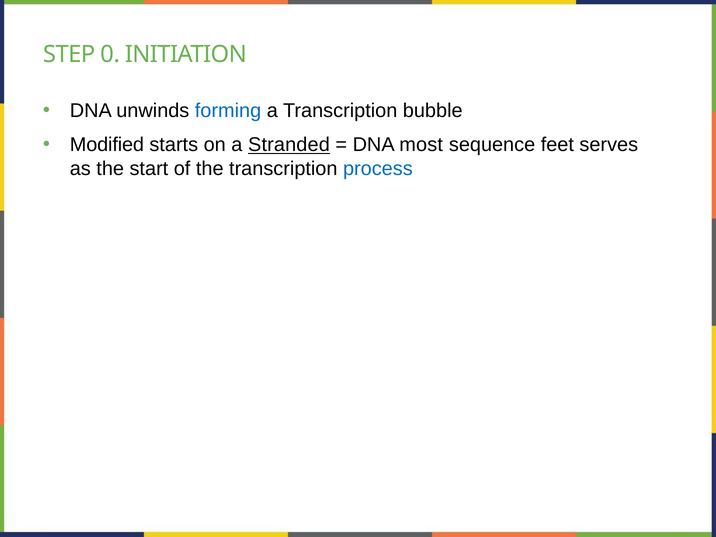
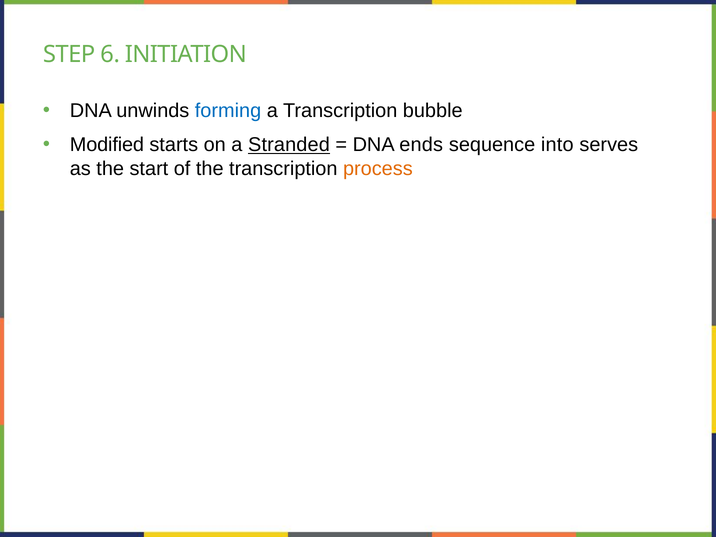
0: 0 -> 6 (110, 54)
most: most -> ends (421, 145)
feet: feet -> into (557, 145)
process colour: blue -> orange (378, 169)
